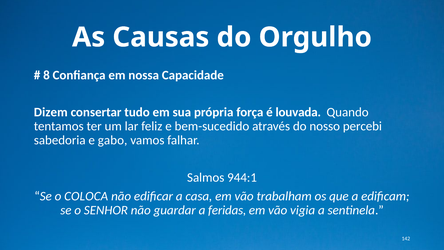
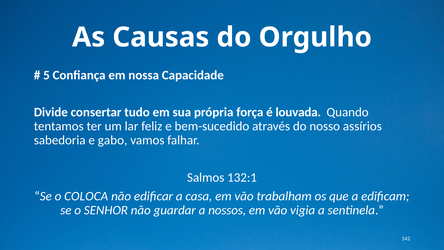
8: 8 -> 5 (46, 75)
Dizem: Dizem -> Divide (51, 112)
percebi: percebi -> assírios (362, 126)
944:1: 944:1 -> 132:1 (242, 177)
feridas: feridas -> nossos (227, 210)
